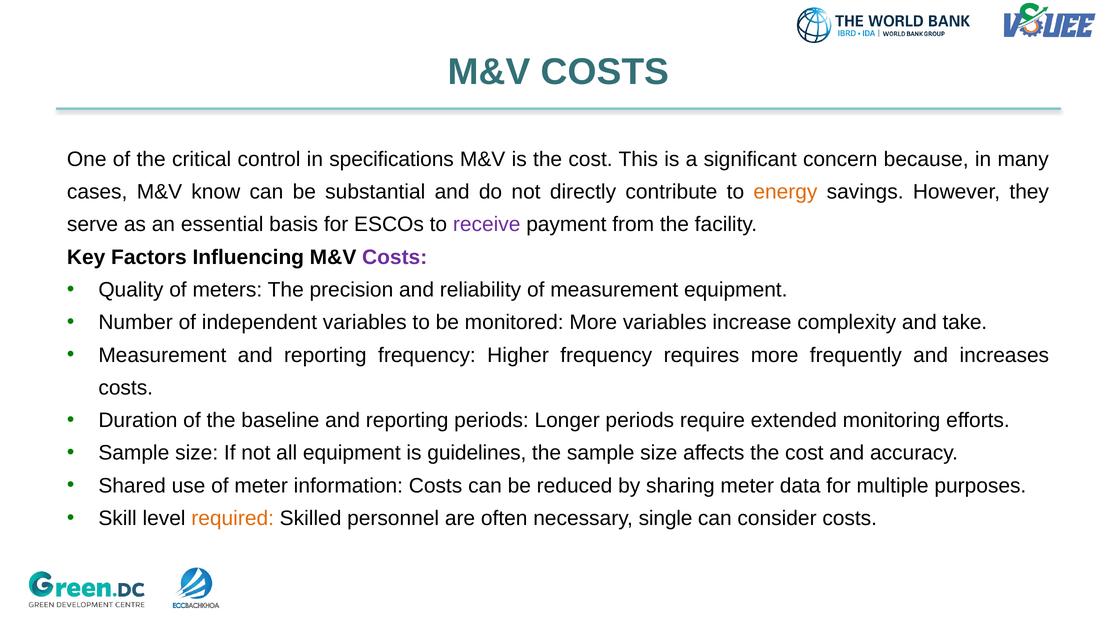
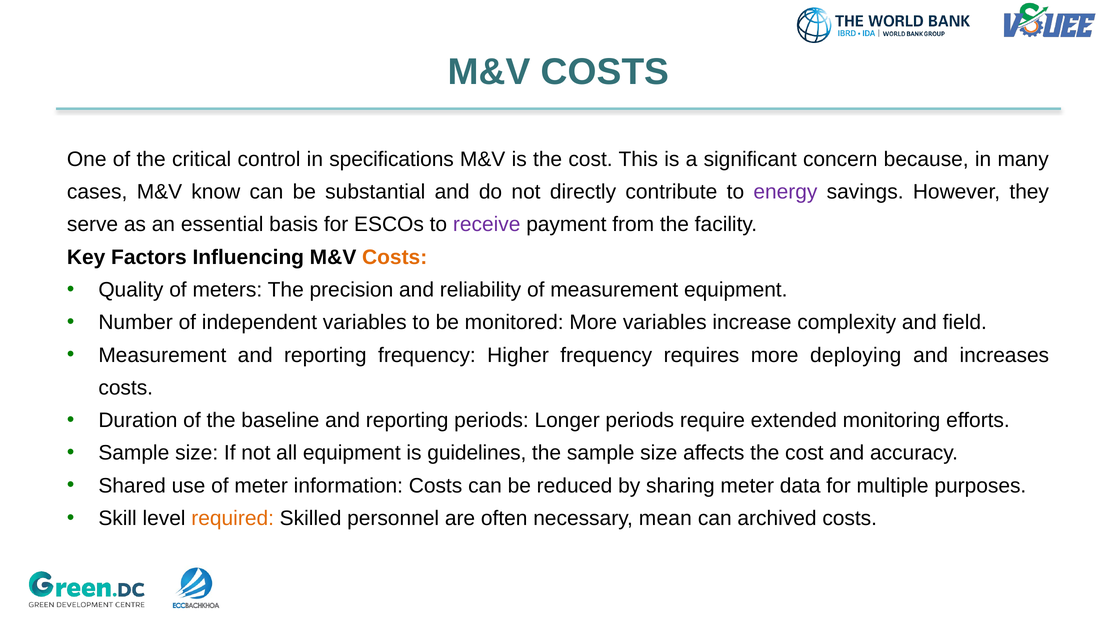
energy colour: orange -> purple (785, 192)
Costs colour: purple -> orange (395, 257)
take: take -> field (965, 323)
frequently: frequently -> deploying (856, 355)
single: single -> mean (665, 519)
consider: consider -> archived (777, 519)
